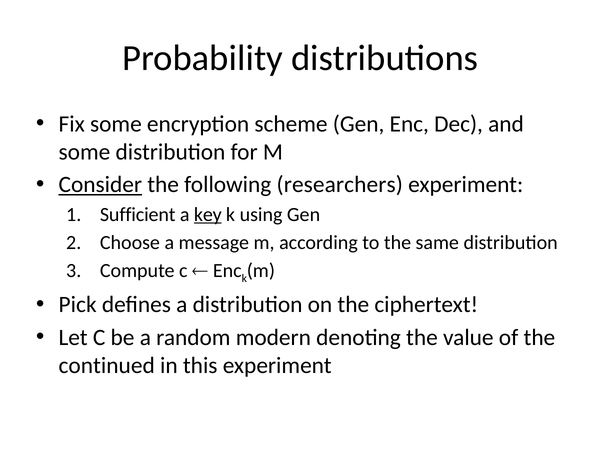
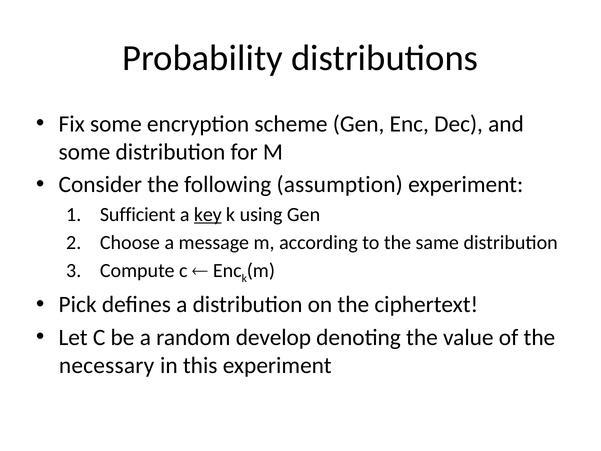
Consider underline: present -> none (100, 184)
researchers: researchers -> assumption (340, 184)
modern: modern -> develop (273, 337)
continued: continued -> necessary (107, 365)
